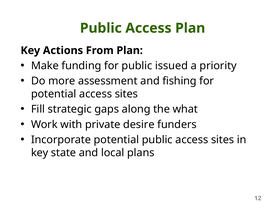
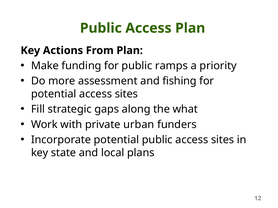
issued: issued -> ramps (171, 66)
desire: desire -> urban (139, 125)
